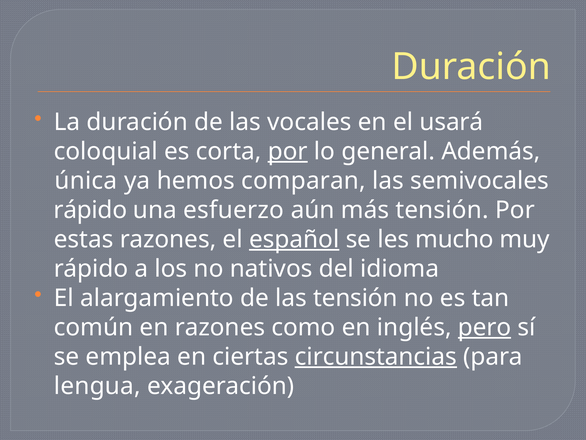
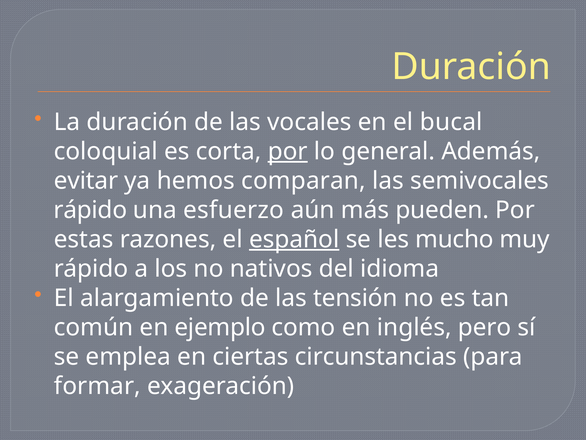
usará: usará -> bucal (451, 122)
única: única -> evitar (86, 180)
más tensión: tensión -> pueden (442, 210)
en razones: razones -> ejemplo (220, 327)
pero underline: present -> none (485, 327)
circunstancias underline: present -> none (376, 356)
lengua: lengua -> formar (97, 386)
